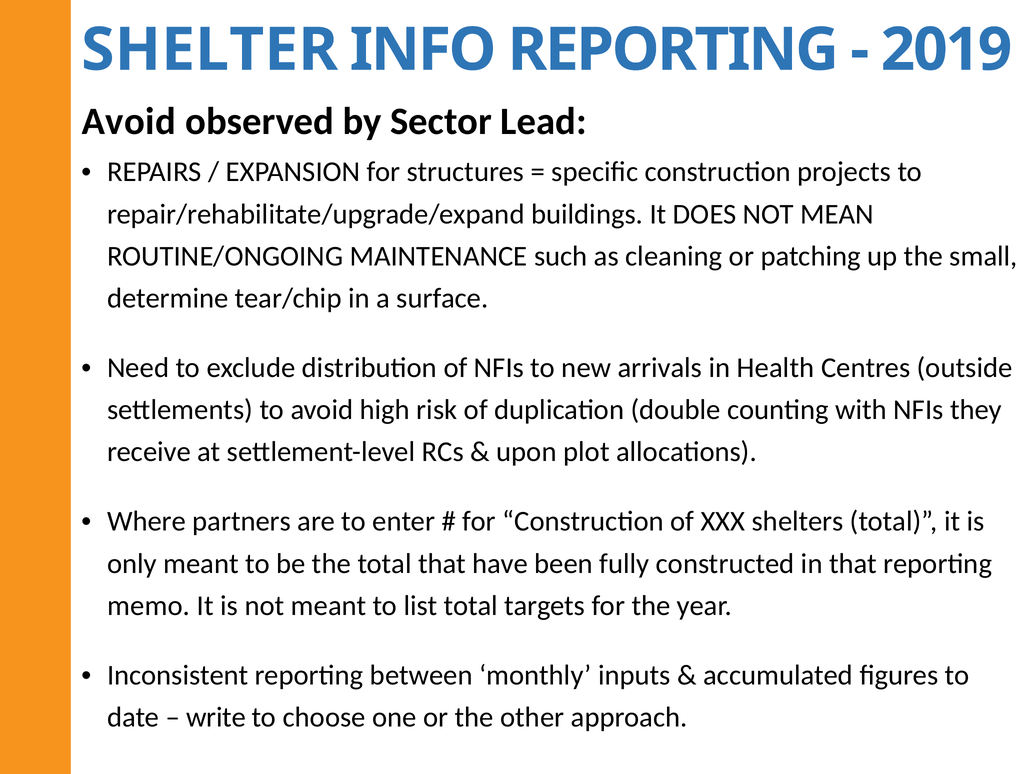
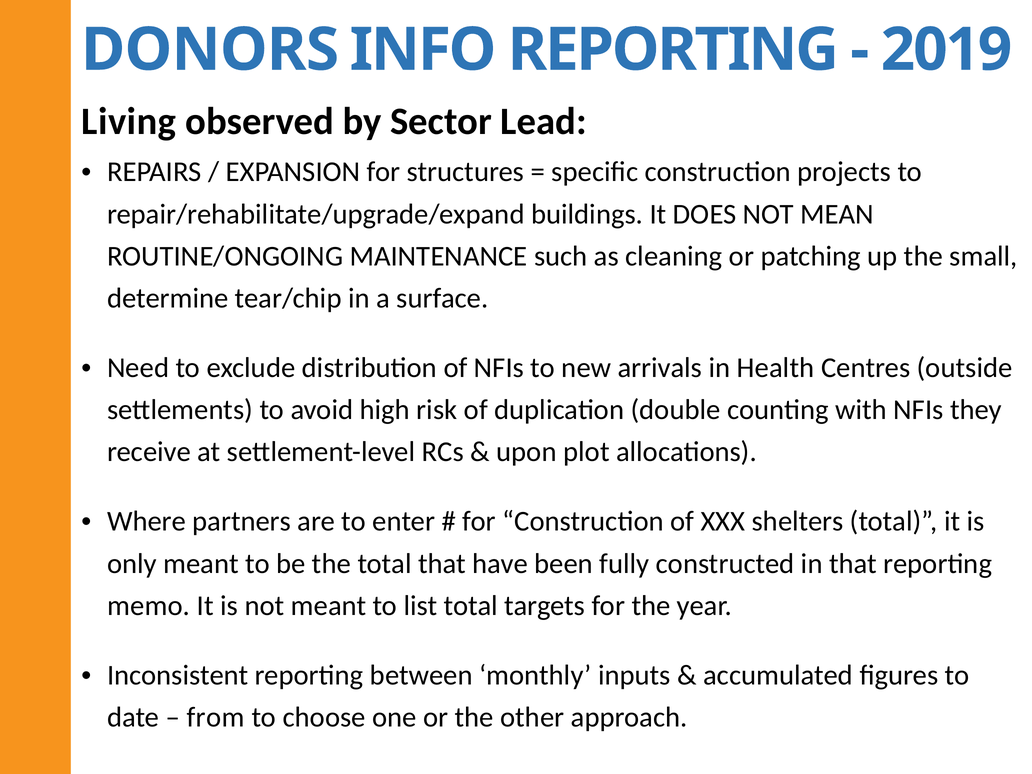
SHELTER: SHELTER -> DONORS (210, 50)
Avoid: Avoid -> Living (129, 122)
write: write -> from (216, 717)
